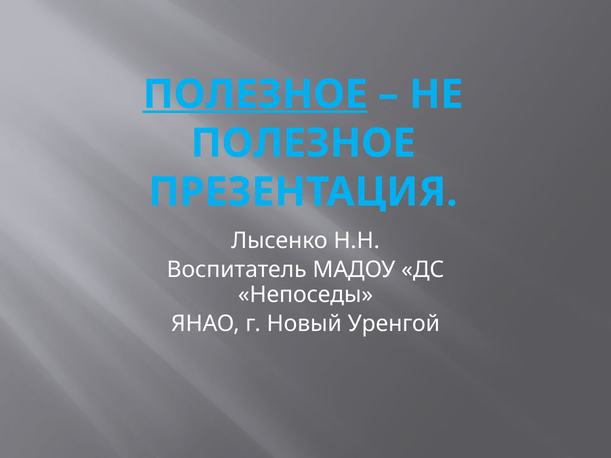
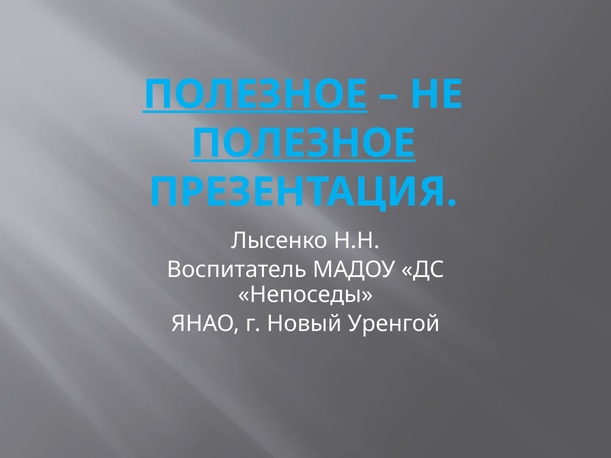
ПОЛЕЗНОЕ underline: none -> present (303, 143)
